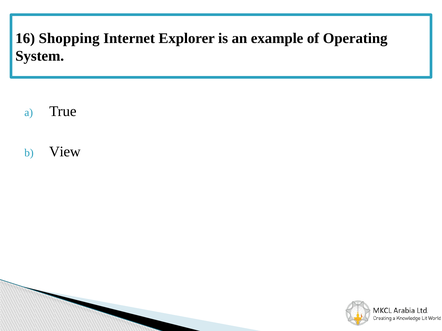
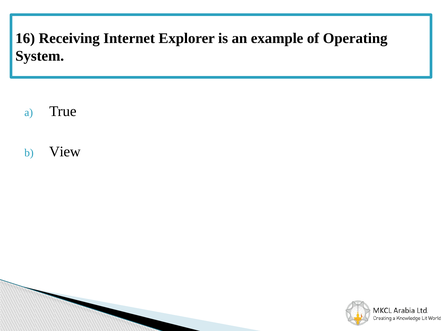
Shopping: Shopping -> Receiving (69, 38)
